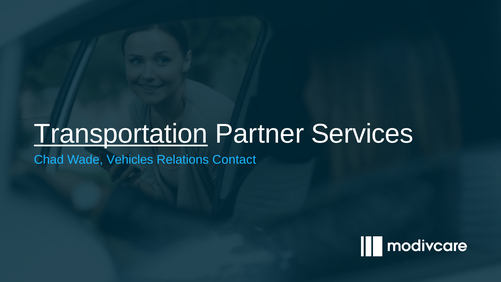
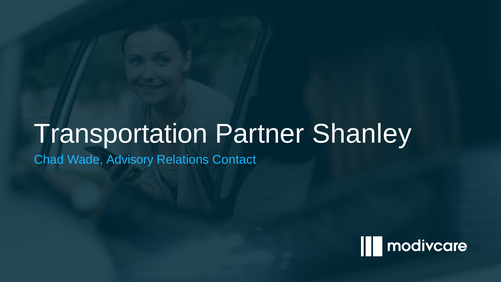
Transportation underline: present -> none (121, 134)
Services: Services -> Shanley (362, 134)
Vehicles: Vehicles -> Advisory (130, 160)
